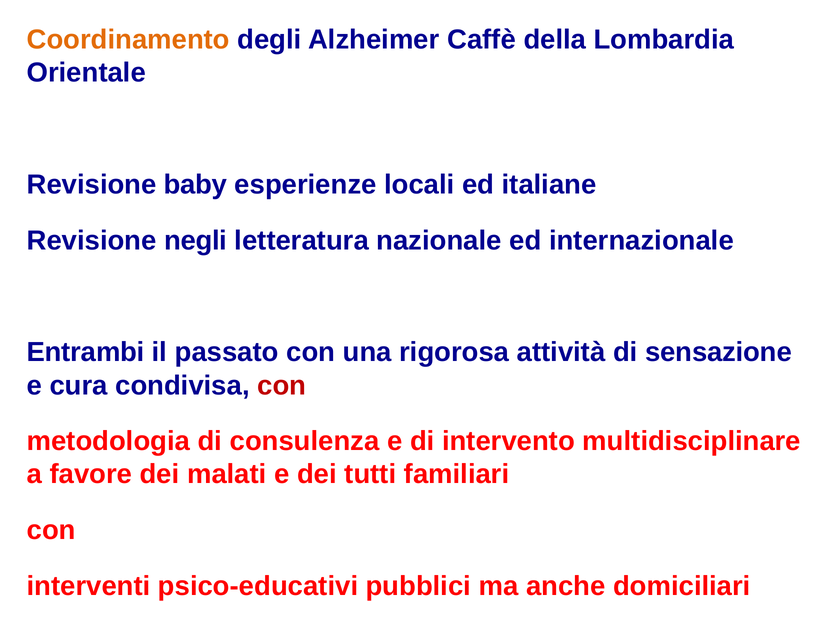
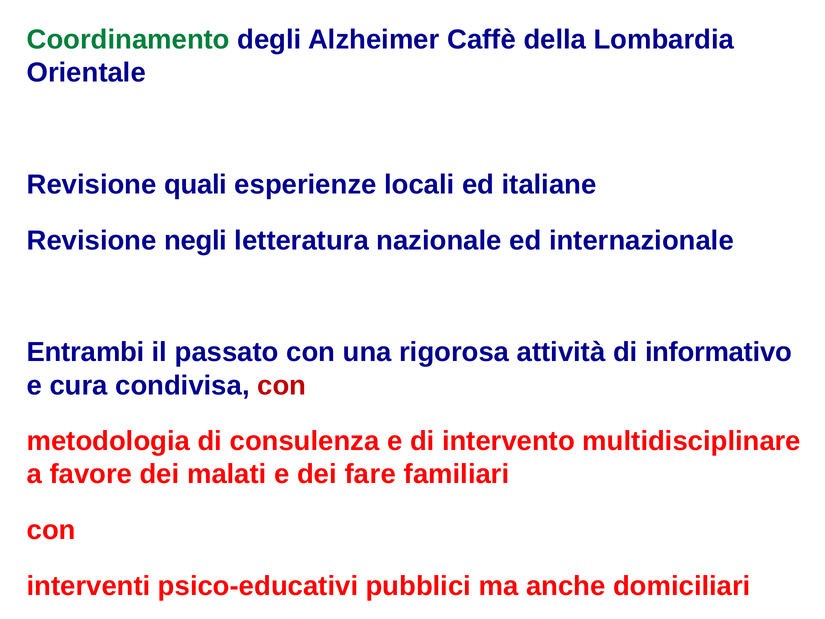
Coordinamento colour: orange -> green (128, 40)
baby: baby -> quali (196, 184)
sensazione: sensazione -> informativo (719, 352)
tutti: tutti -> fare (370, 474)
